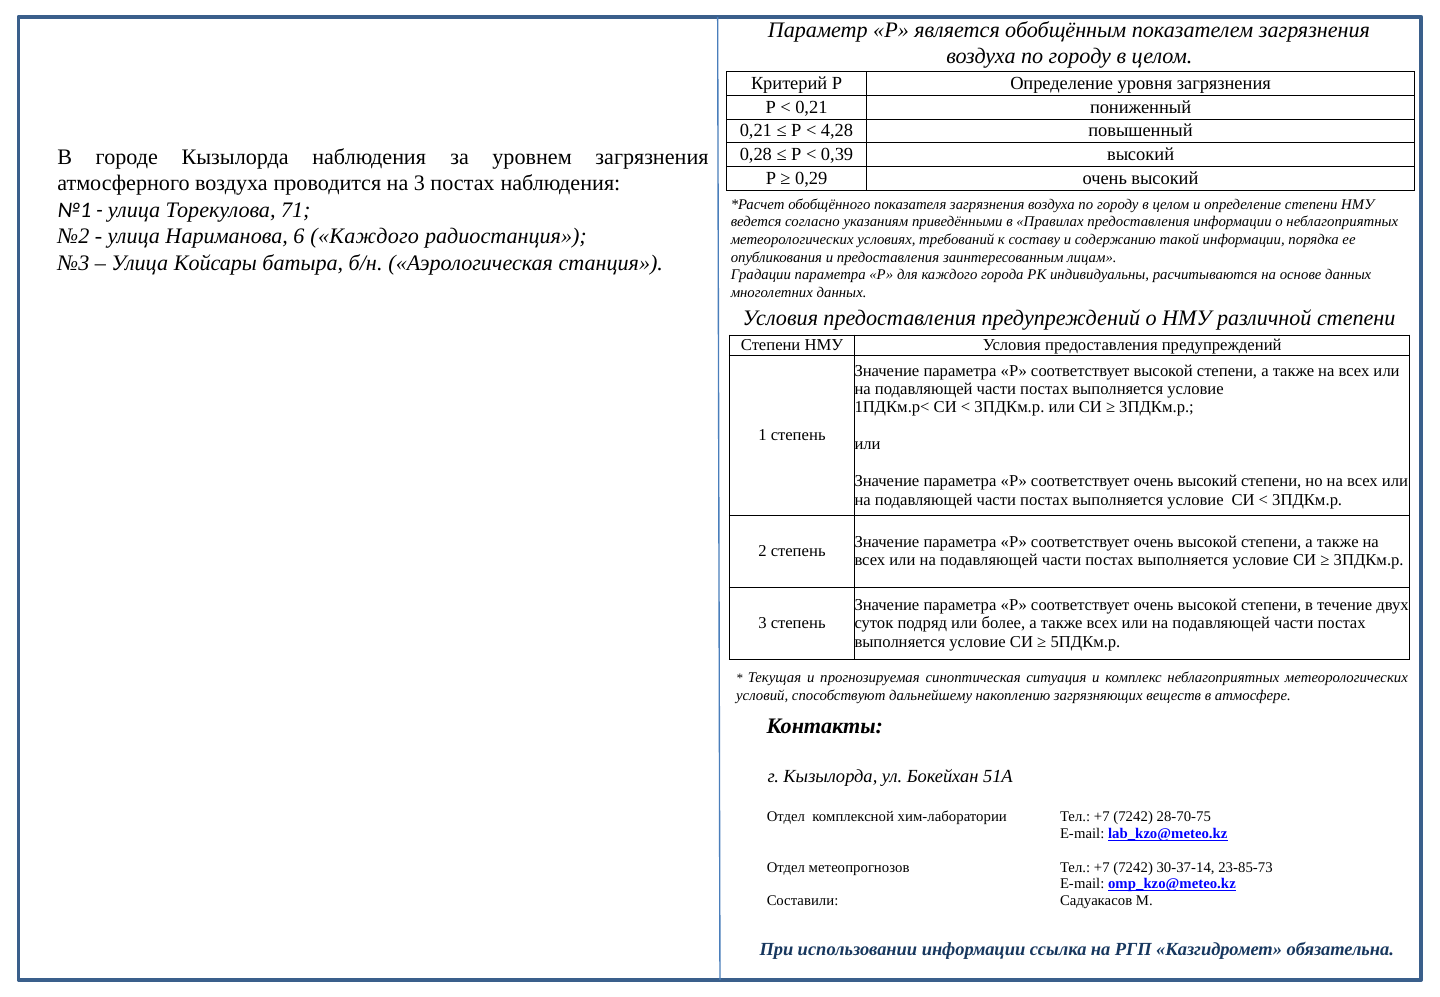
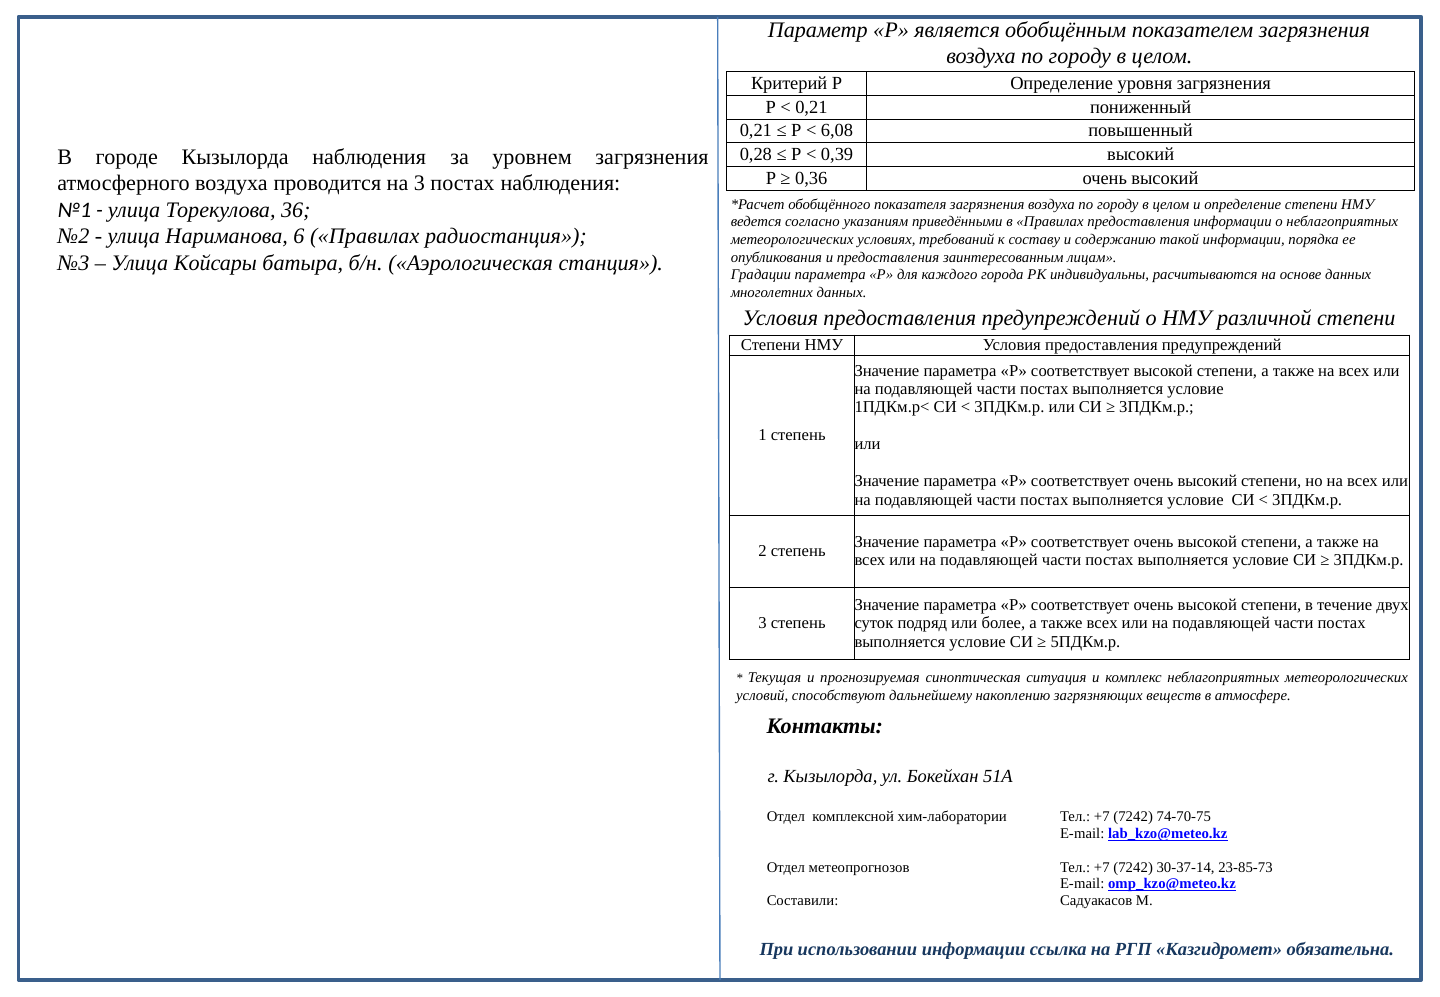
4,28: 4,28 -> 6,08 (837, 131)
0,29: 0,29 -> 0,36 (811, 178)
71: 71 -> 36 (296, 210)
6 Каждого: Каждого -> Правилах (365, 237)
28-70-75: 28-70-75 -> 74-70-75 (1184, 817)
